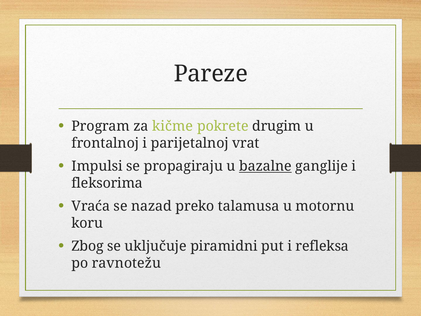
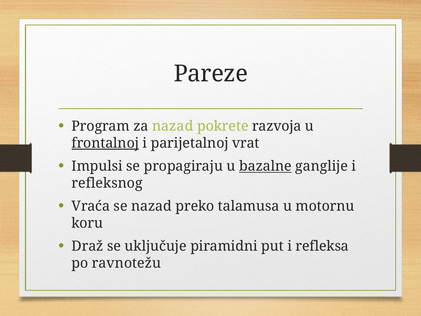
za kičme: kičme -> nazad (173, 126)
drugim: drugim -> razvoja (277, 126)
frontalnoj underline: none -> present (105, 143)
fleksorima: fleksorima -> refleksnog (107, 183)
Zbog: Zbog -> Draž (88, 246)
